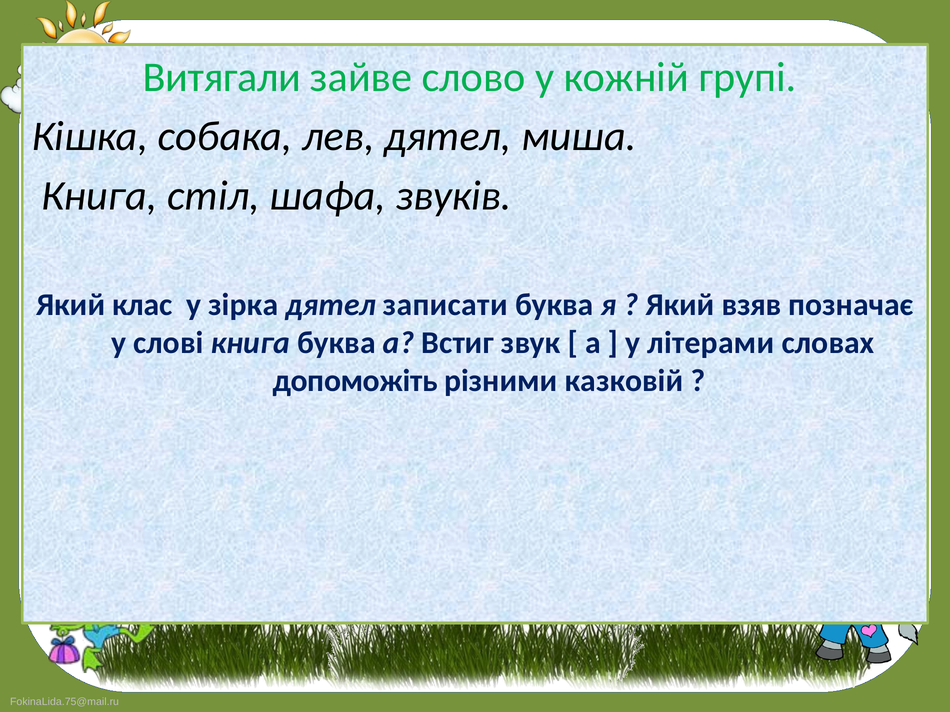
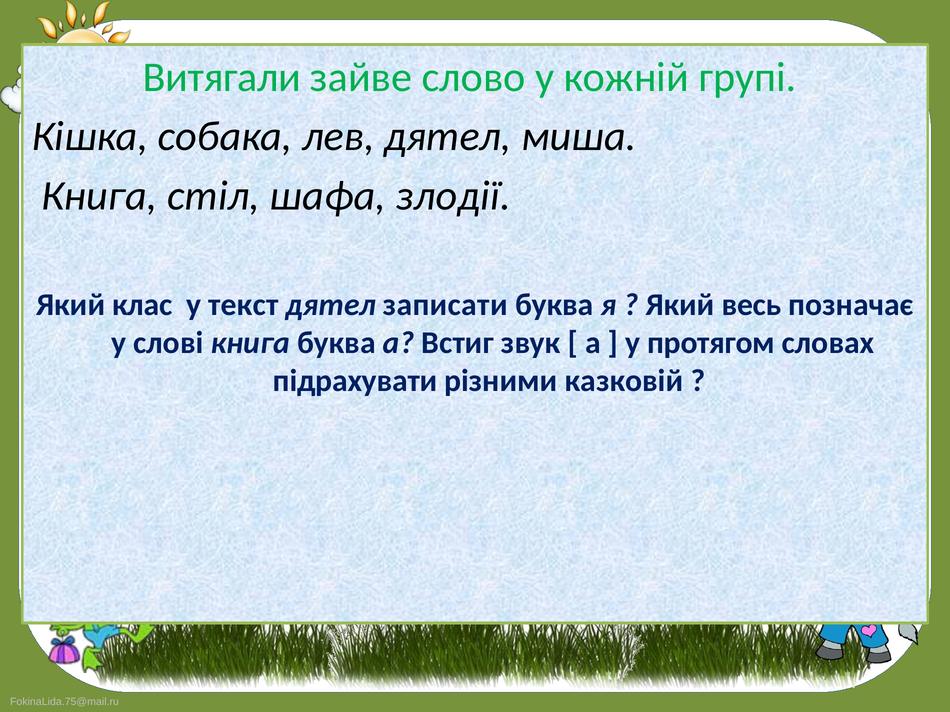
звуків: звуків -> злодії (453, 196)
зірка: зірка -> текст (243, 305)
взяв: взяв -> весь (752, 305)
літерами: літерами -> протягом (711, 343)
допоможіть: допоможіть -> підрахувати (355, 381)
